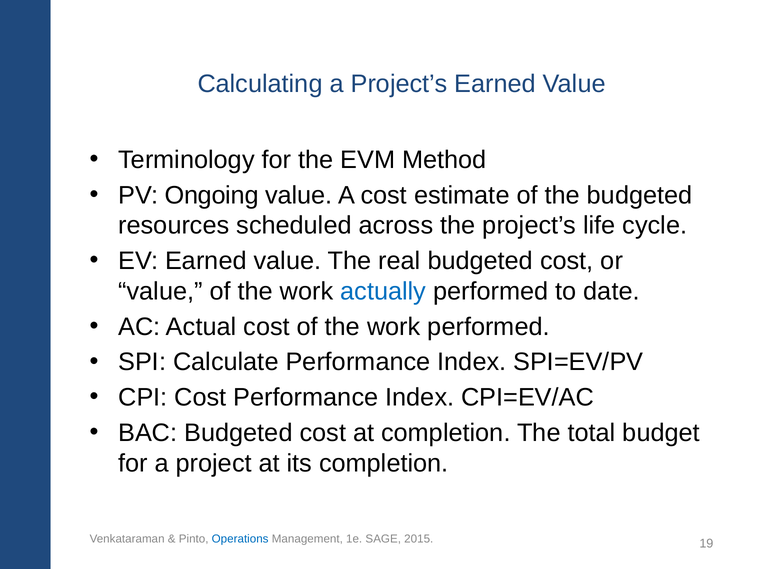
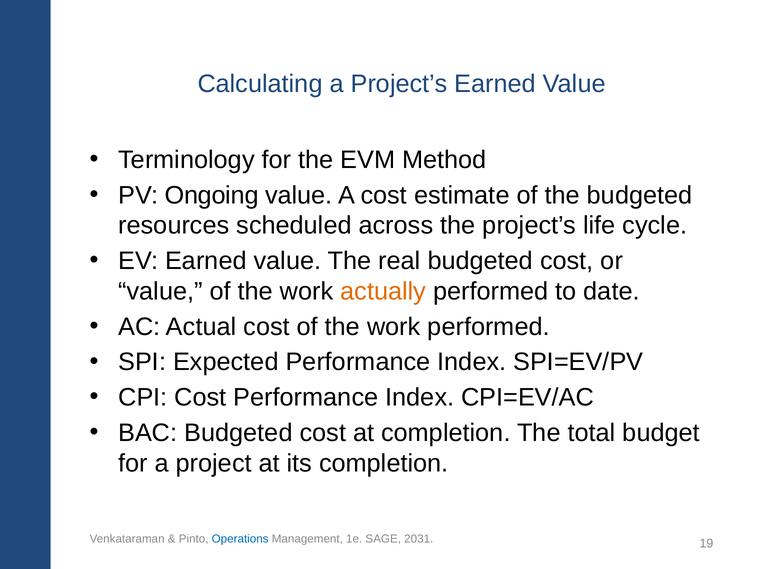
actually colour: blue -> orange (383, 291)
Calculate: Calculate -> Expected (226, 362)
2015: 2015 -> 2031 (419, 539)
